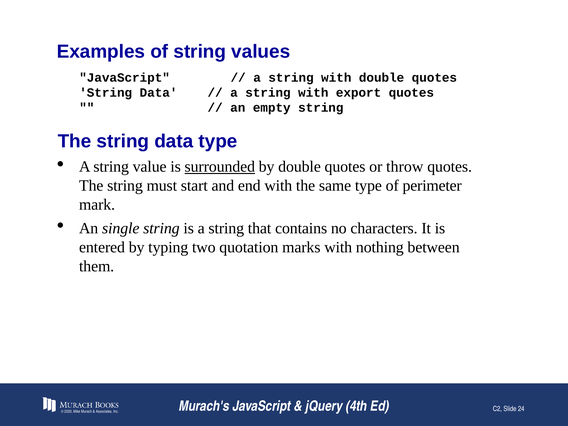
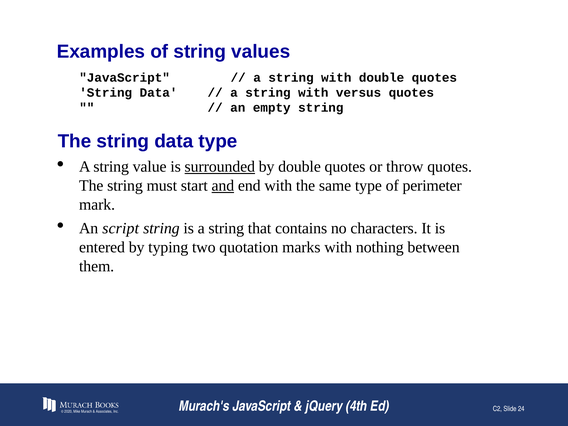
export: export -> versus (359, 93)
and underline: none -> present (223, 186)
single: single -> script (121, 228)
